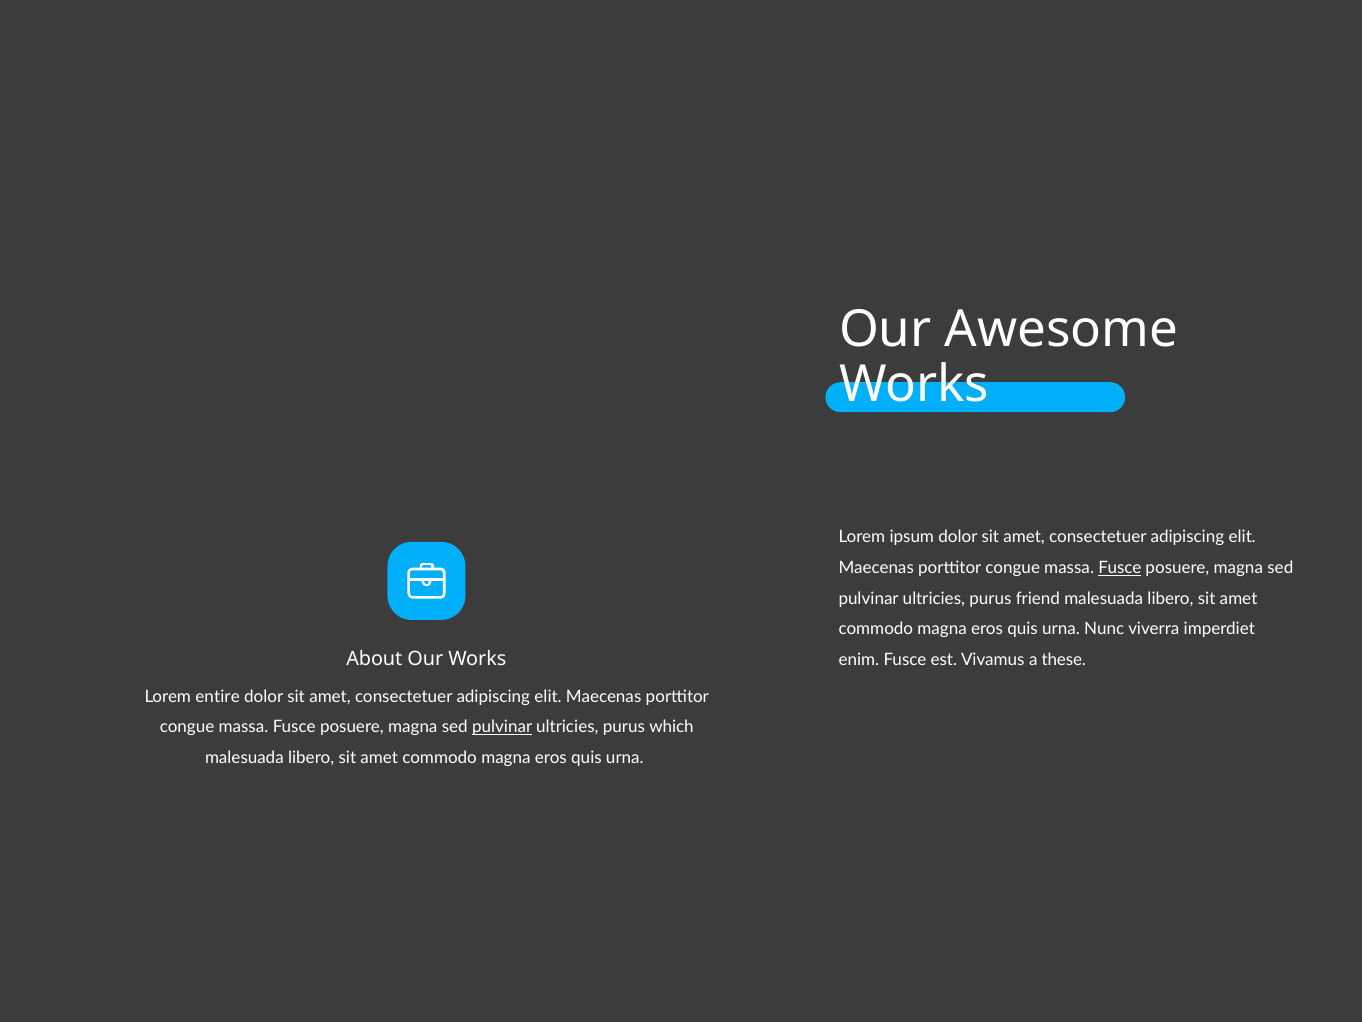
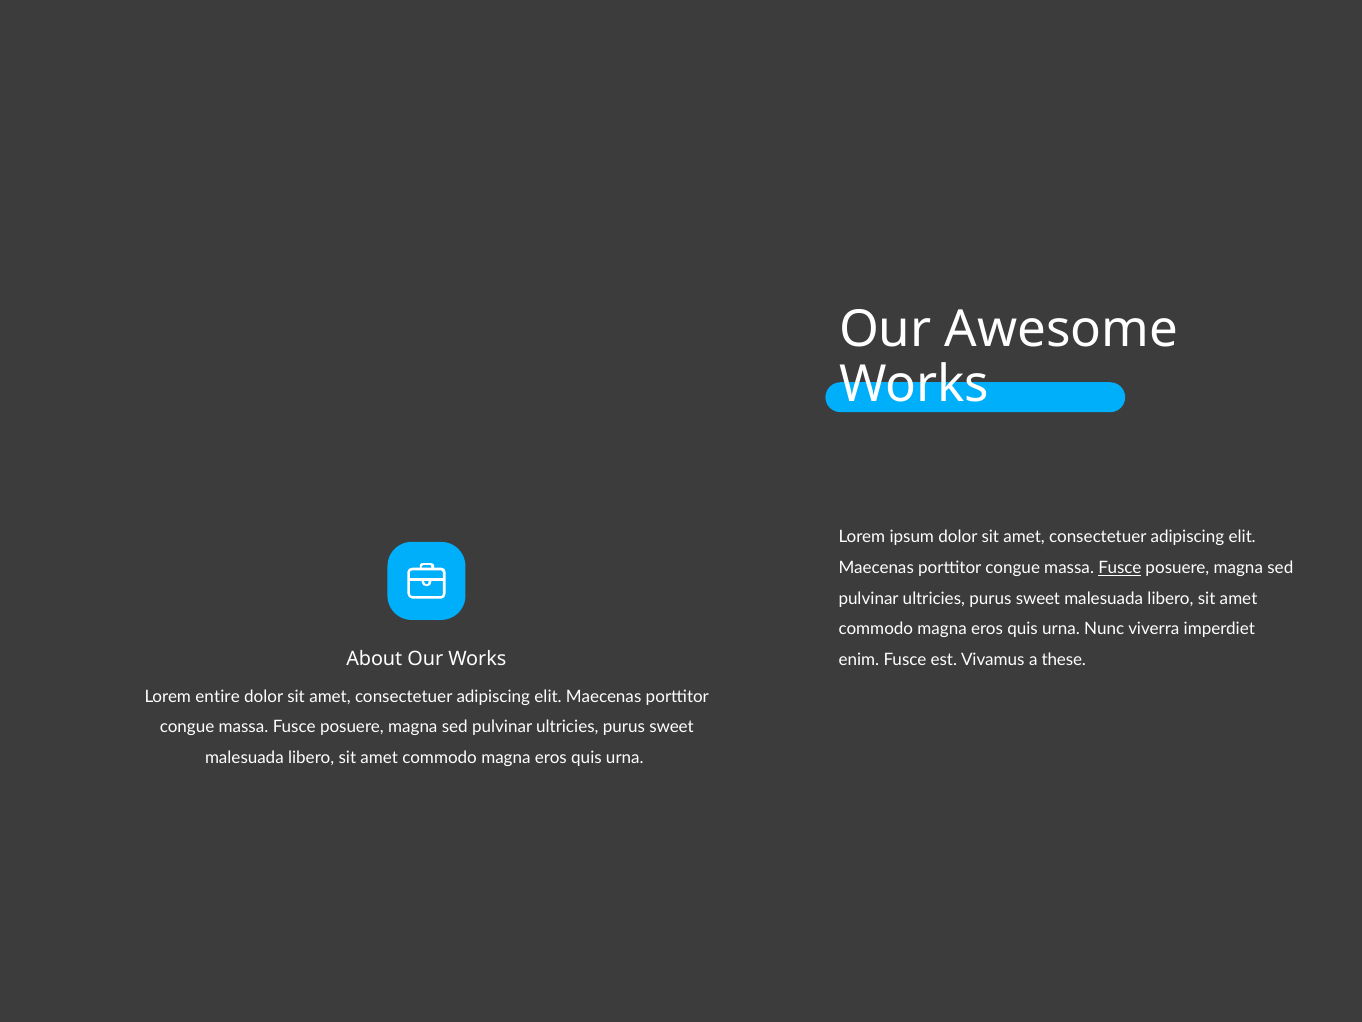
friend: friend -> sweet (1038, 598)
pulvinar underline: present -> none (502, 727)
which: which -> sweet (672, 727)
